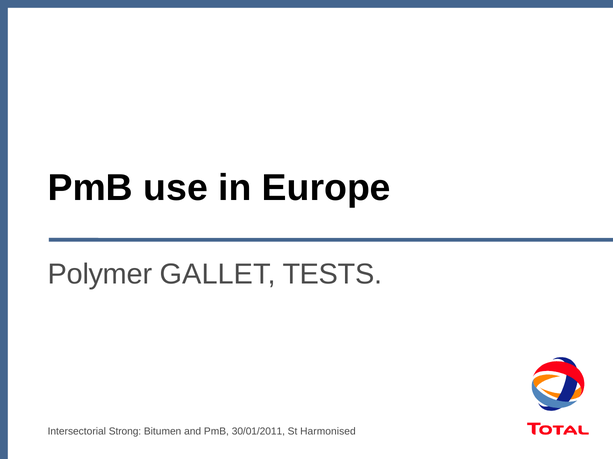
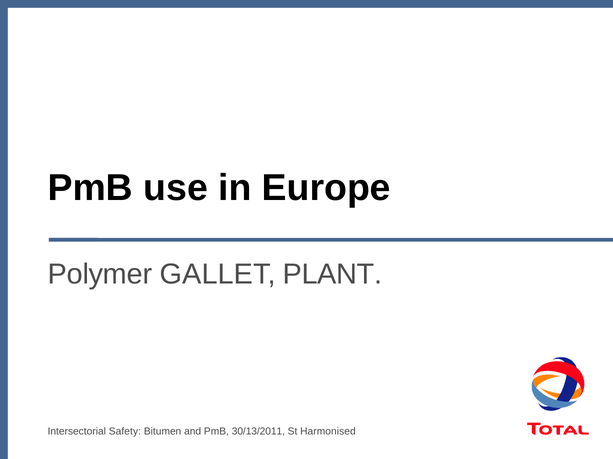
TESTS: TESTS -> PLANT (332, 274)
Strong: Strong -> Safety (125, 432)
30/01/2011: 30/01/2011 -> 30/13/2011 (258, 432)
